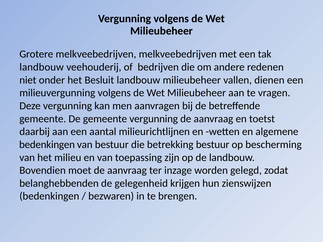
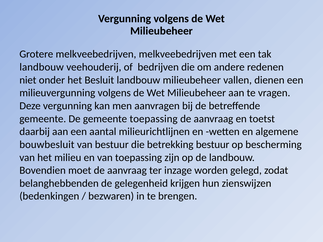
gemeente vergunning: vergunning -> toepassing (154, 119)
bedenkingen: bedenkingen -> bouwbesluit (47, 145)
